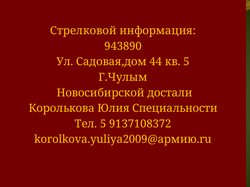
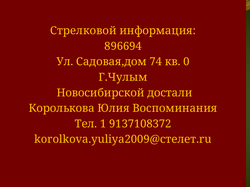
943890: 943890 -> 896694 (123, 46)
44: 44 -> 74 (156, 62)
кв 5: 5 -> 0 (186, 62)
Специальности: Специальности -> Воспоминания (175, 109)
Тел 5: 5 -> 1 (103, 124)
korolkova.yuliya2009@армию.ru: korolkova.yuliya2009@армию.ru -> korolkova.yuliya2009@стелет.ru (123, 140)
